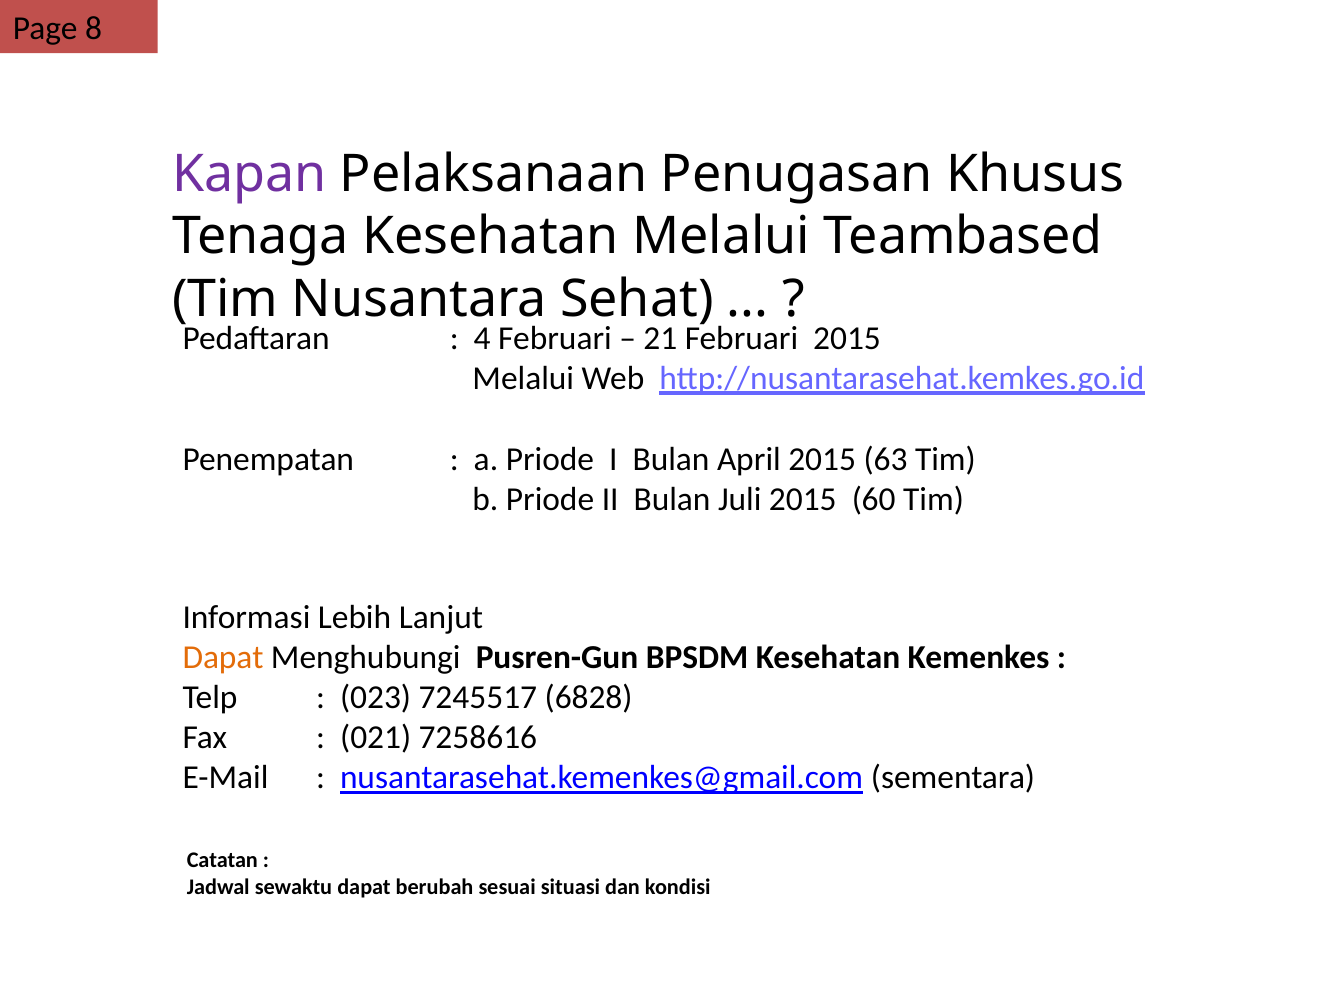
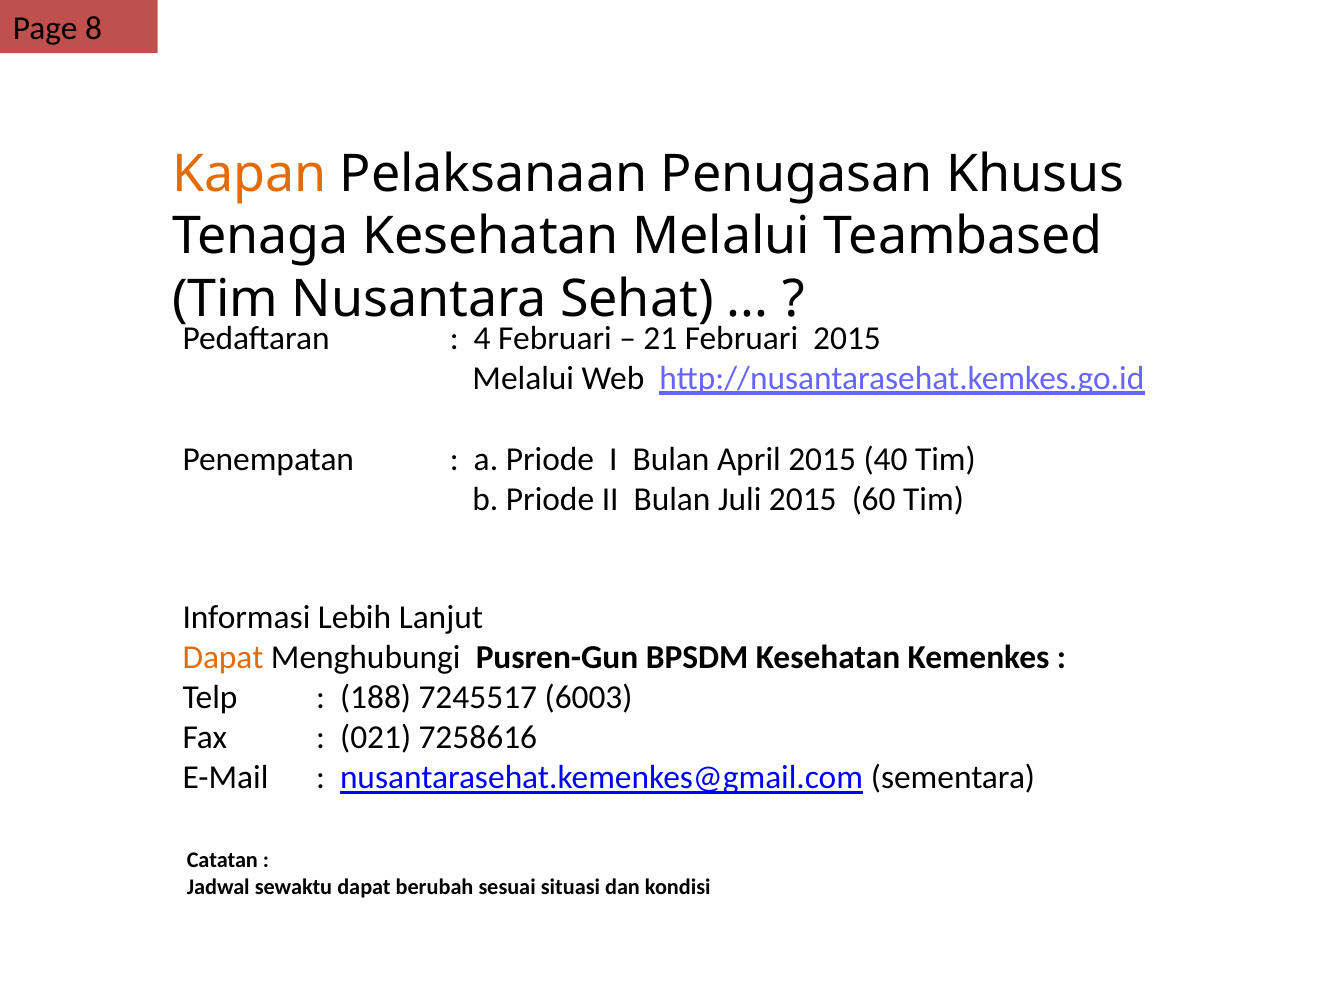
Kapan colour: purple -> orange (249, 174)
63: 63 -> 40 (886, 459)
023: 023 -> 188 (376, 697)
6828: 6828 -> 6003 (589, 697)
